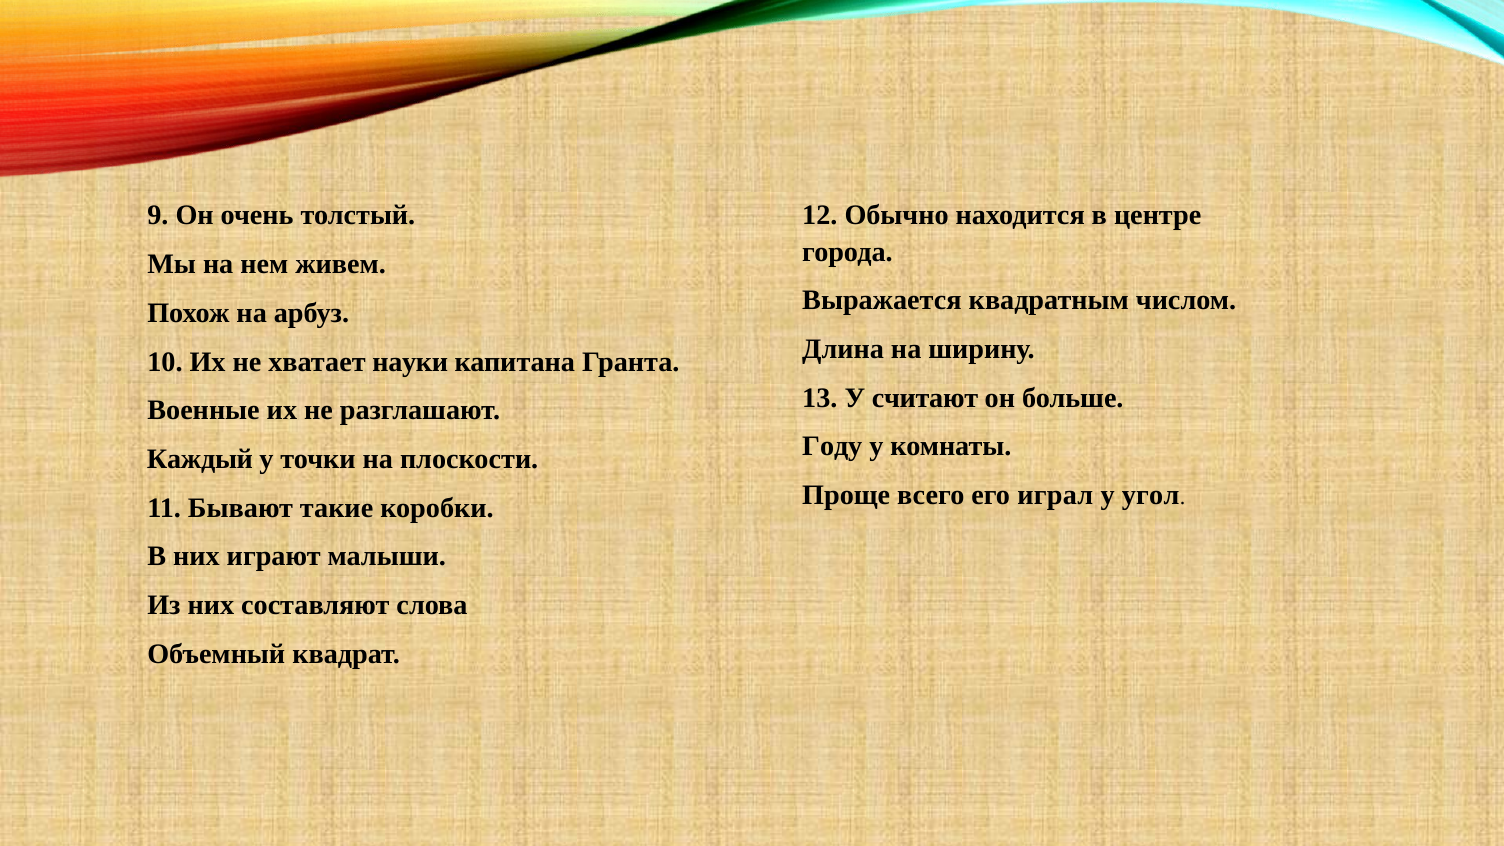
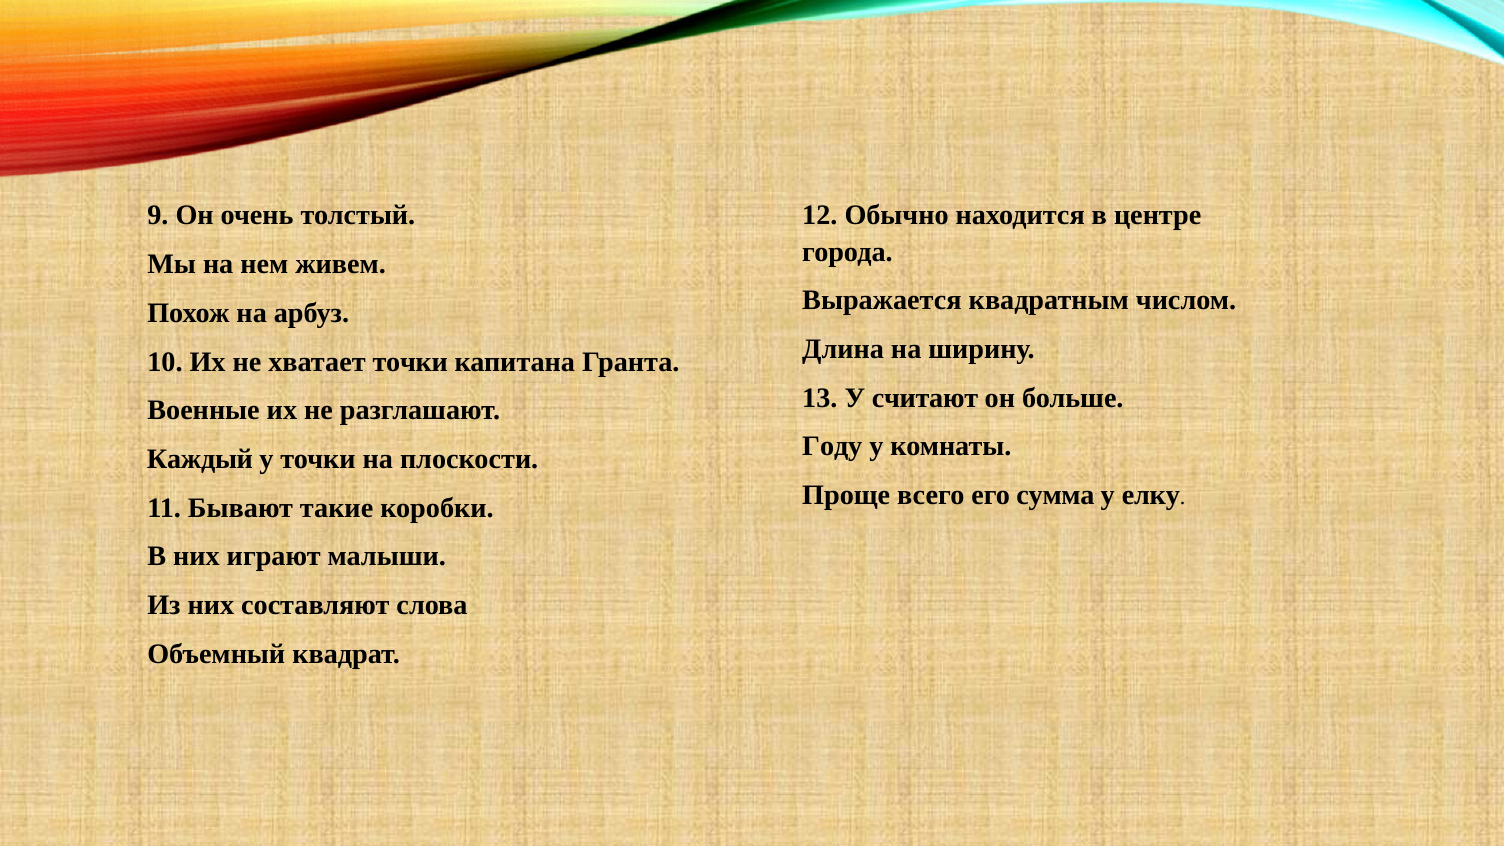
хватает науки: науки -> точки (410, 362)
играл: играл -> сумма (1055, 495)
угол: угол -> елку (1151, 495)
